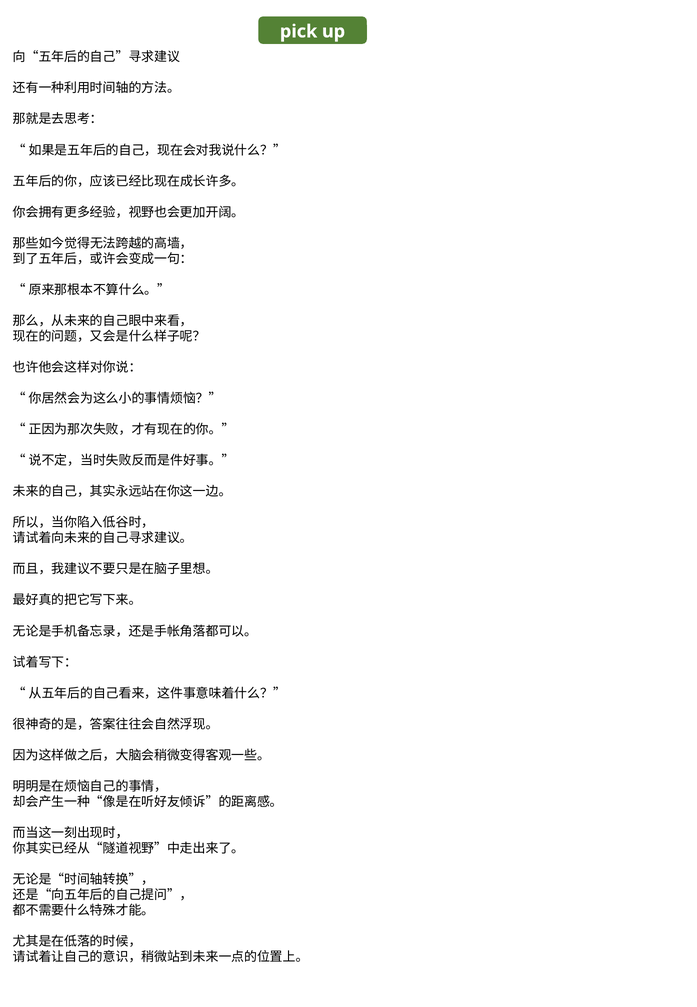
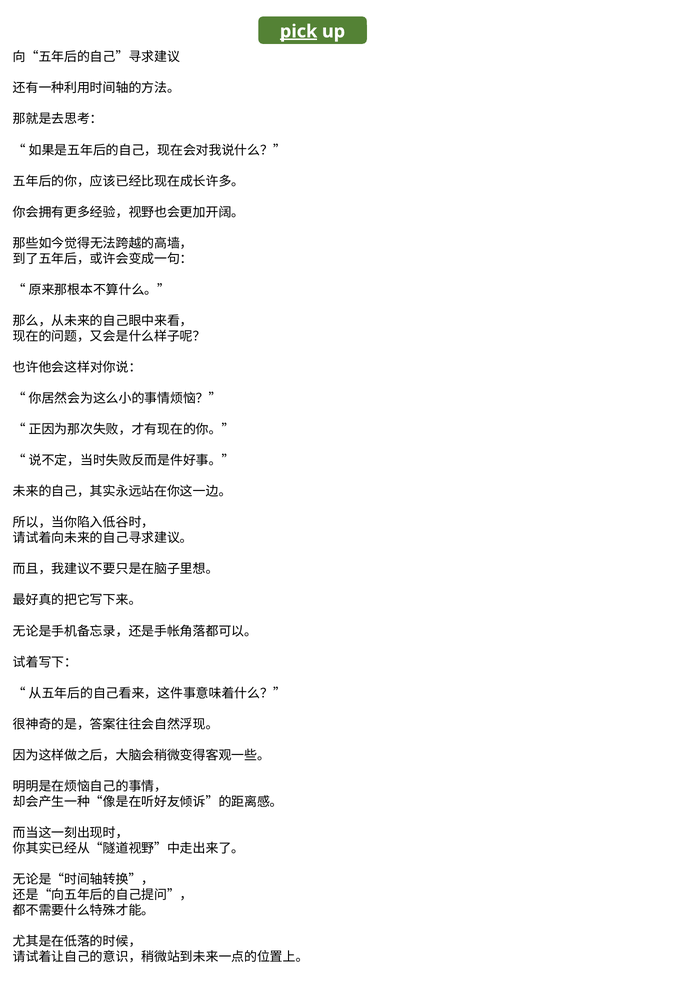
pick underline: none -> present (299, 31)
